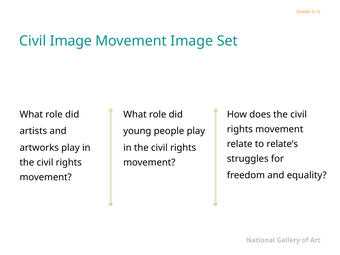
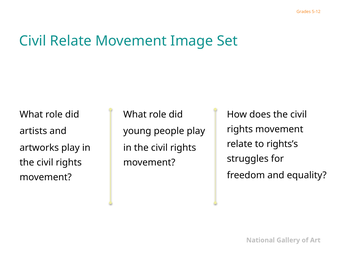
Civil Image: Image -> Relate (71, 41)
relate’s: relate’s -> rights’s (282, 144)
